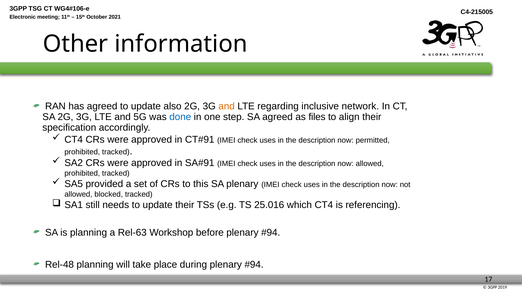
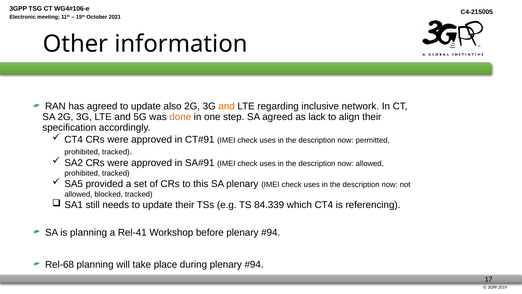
done colour: blue -> orange (180, 117)
files: files -> lack (317, 117)
25.016: 25.016 -> 84.339 (269, 205)
Rel-63: Rel-63 -> Rel-41 (132, 232)
Rel-48: Rel-48 -> Rel-68 (59, 264)
